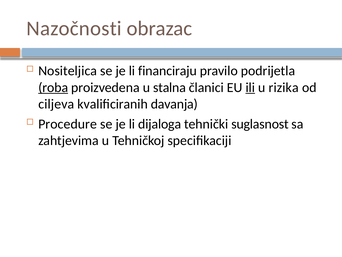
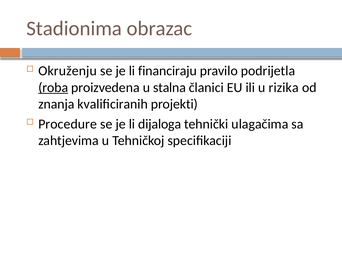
Nazočnosti: Nazočnosti -> Stadionima (74, 29)
Nositeljica: Nositeljica -> Okruženju (68, 71)
ili underline: present -> none (250, 87)
ciljeva: ciljeva -> znanja (56, 104)
davanja: davanja -> projekti (174, 104)
suglasnost: suglasnost -> ulagačima (260, 124)
